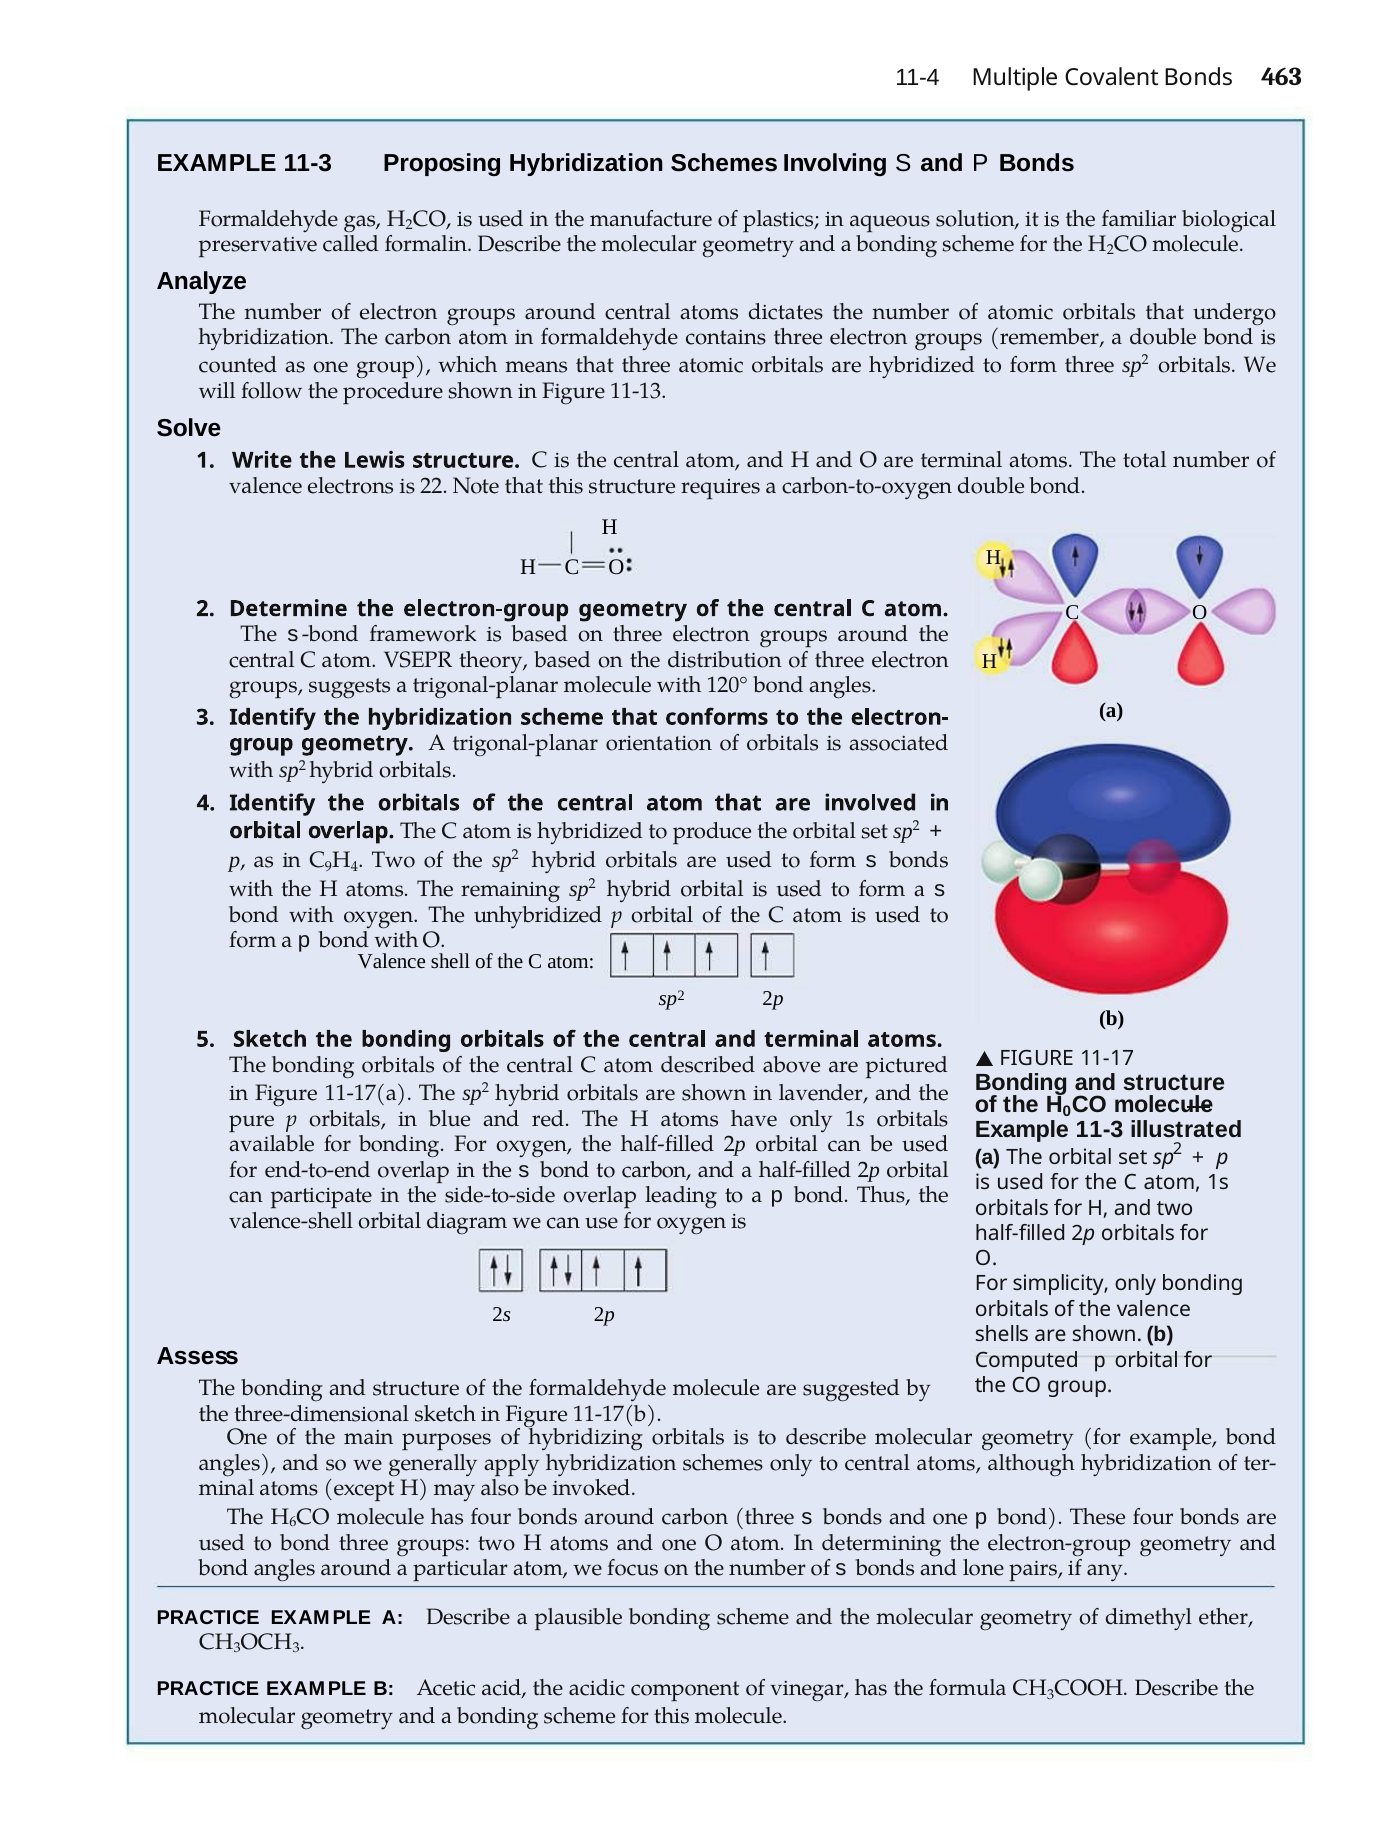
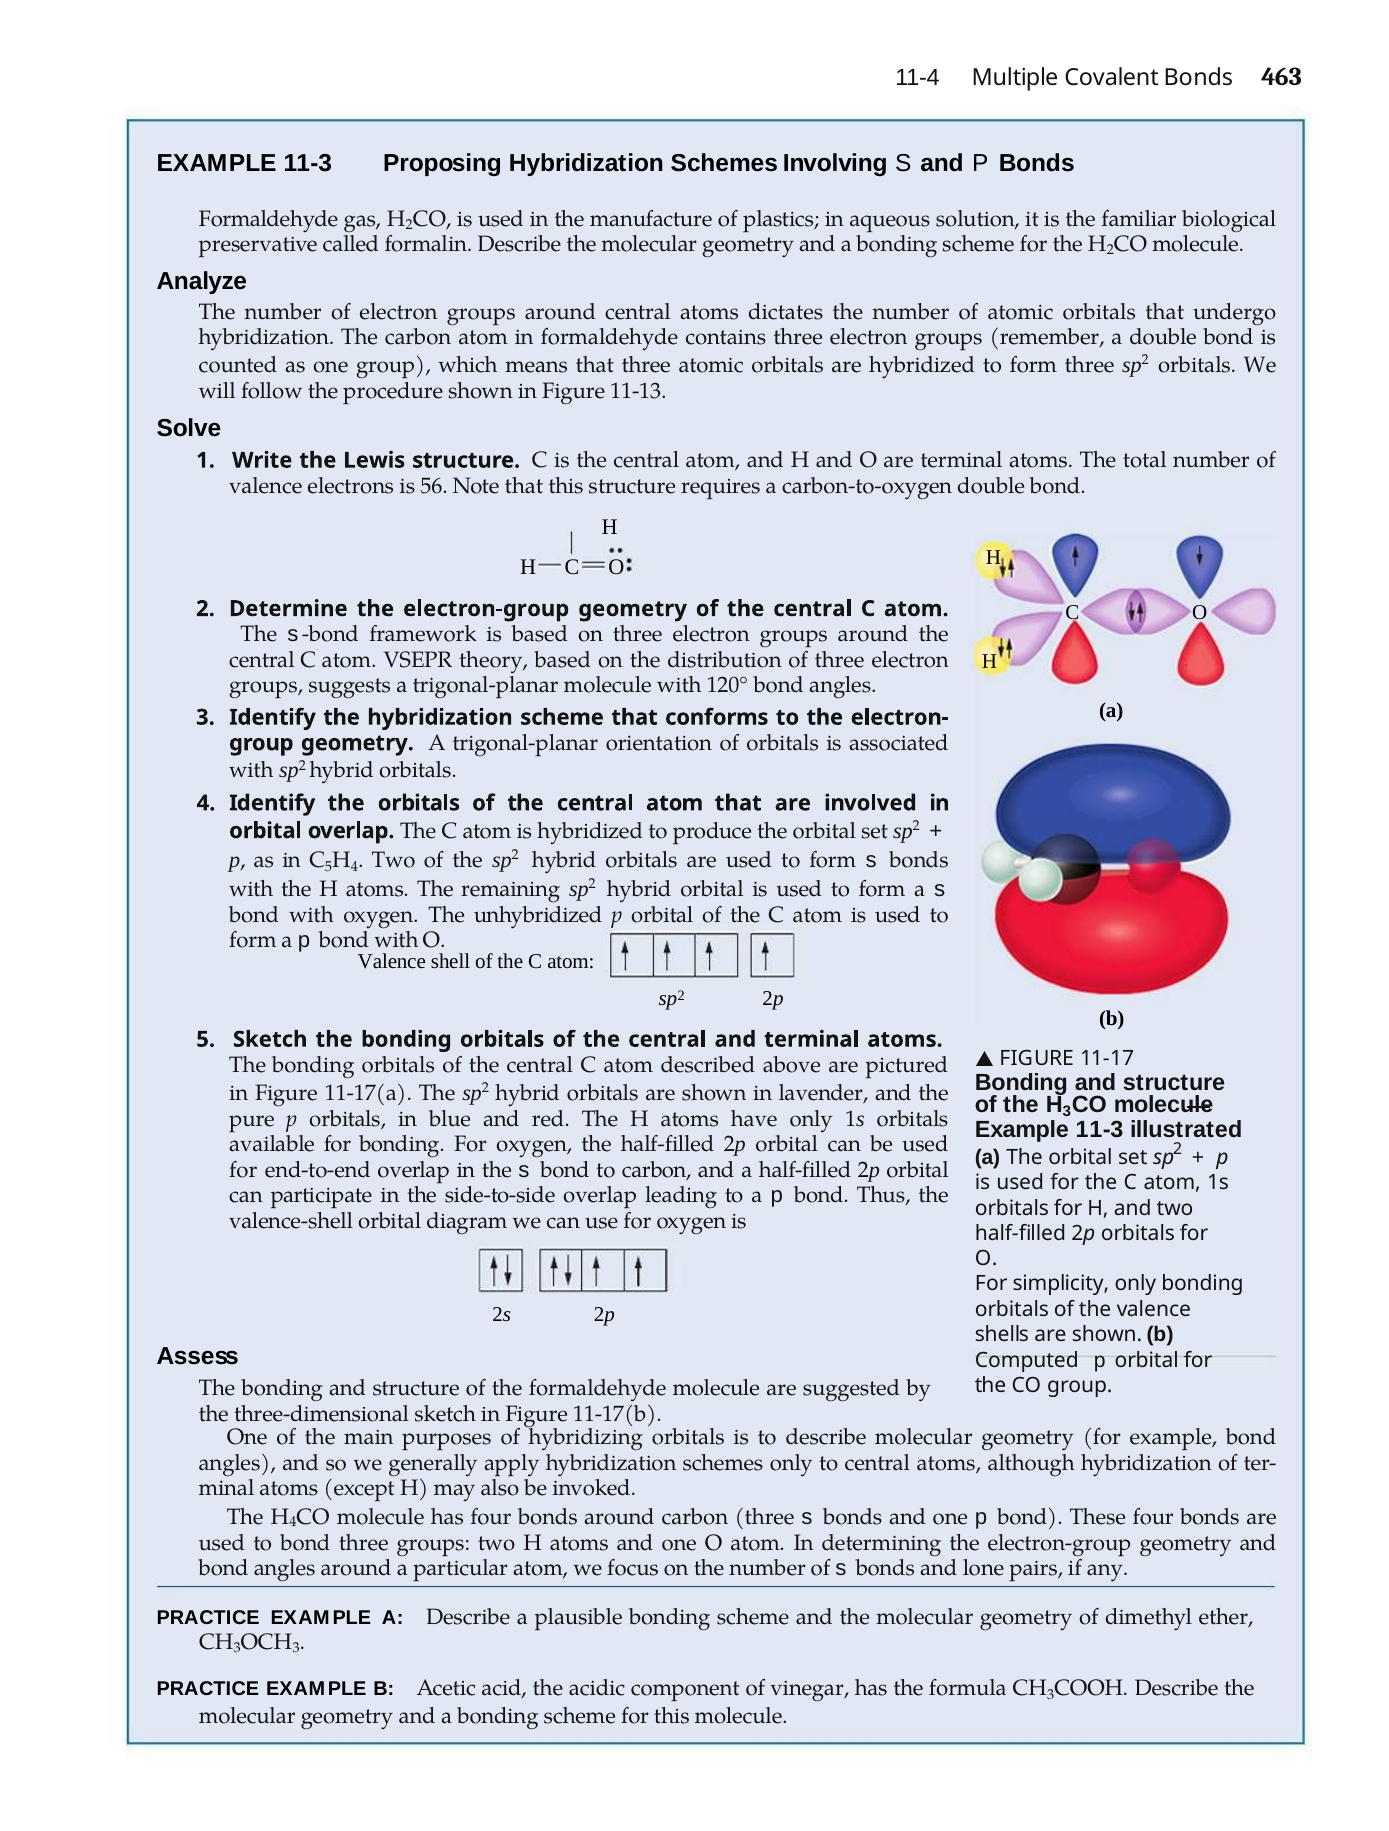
22: 22 -> 56 (434, 486)
C 9: 9 -> 5 (329, 867)
H 0: 0 -> 3 (1067, 1111)
The H 6: 6 -> 4 (293, 1522)
